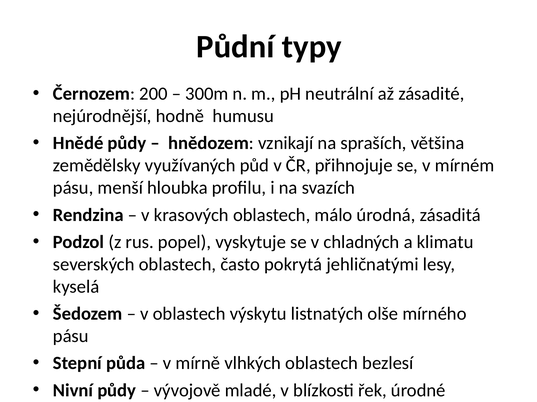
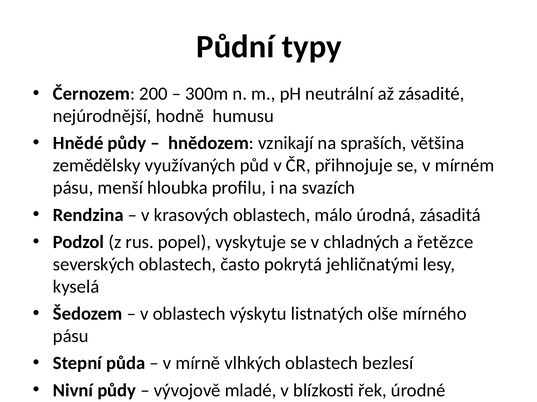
klimatu: klimatu -> řetězce (445, 242)
